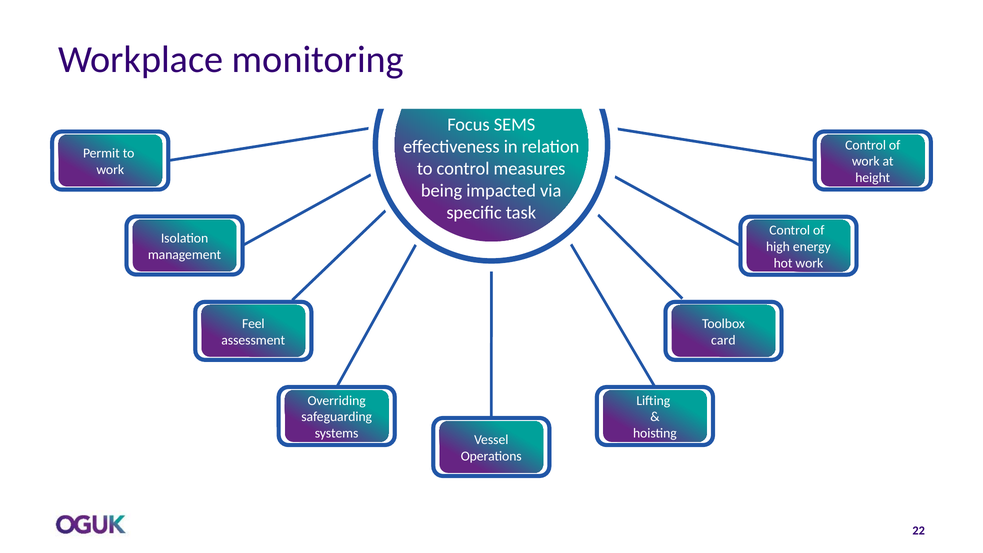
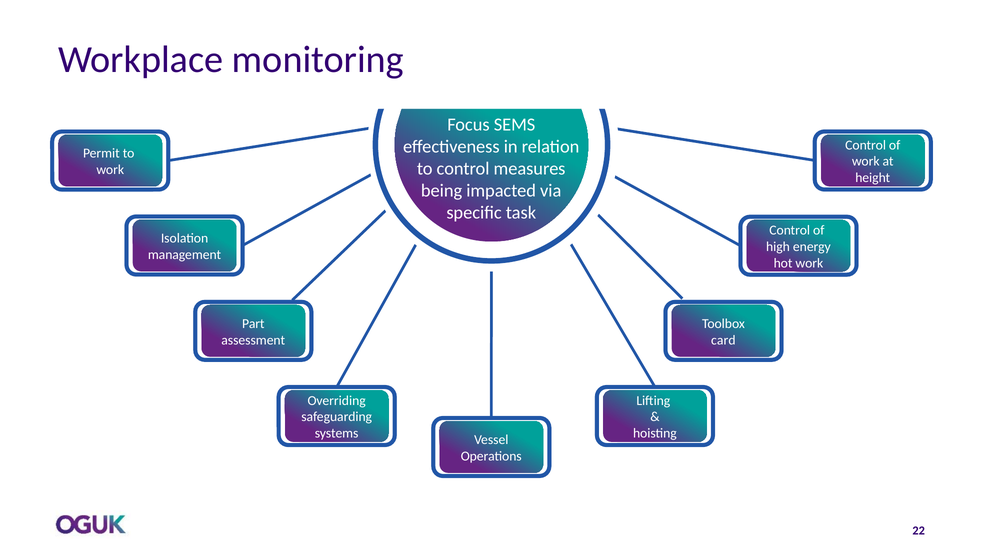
Feel: Feel -> Part (253, 324)
